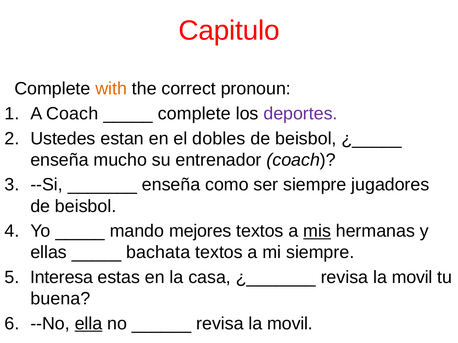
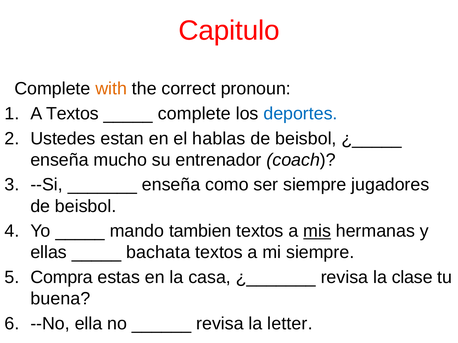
A Coach: Coach -> Textos (72, 114)
deportes colour: purple -> blue (300, 114)
dobles: dobles -> hablas (219, 139)
mejores: mejores -> tambien (200, 231)
Interesa: Interesa -> Compra (62, 278)
movil: movil -> clase (412, 278)
ella underline: present -> none (89, 324)
movil: movil -> letter (290, 324)
